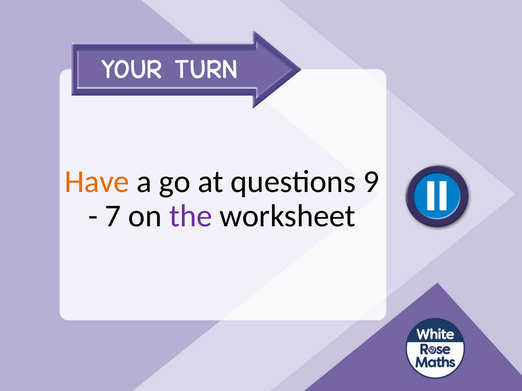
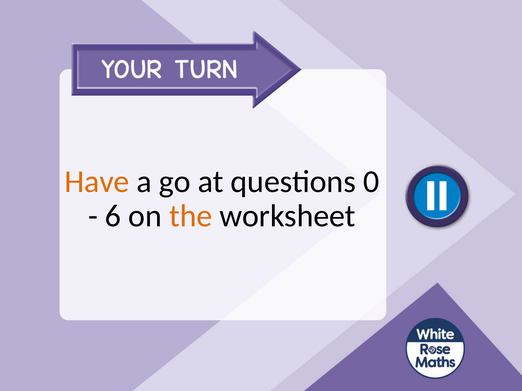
9: 9 -> 0 (371, 182)
7: 7 -> 6 (113, 216)
the colour: purple -> orange (191, 216)
